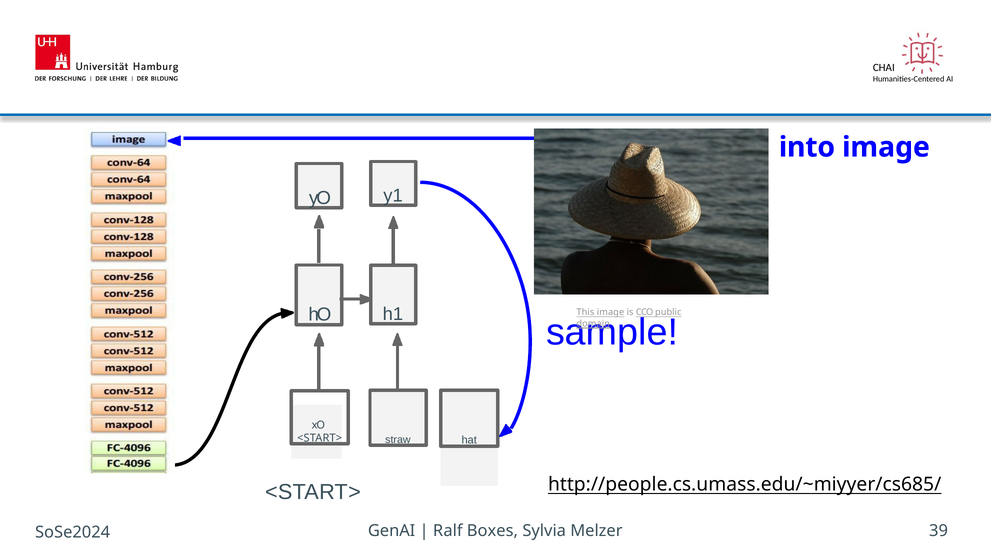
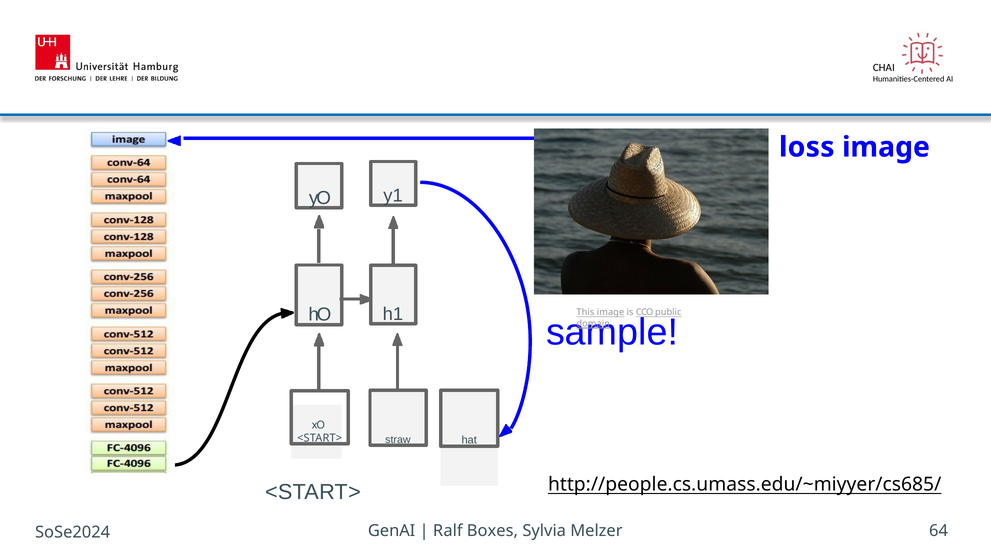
into: into -> loss (807, 147)
39: 39 -> 64 (939, 531)
